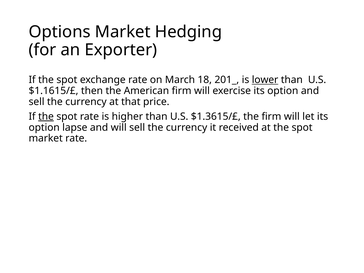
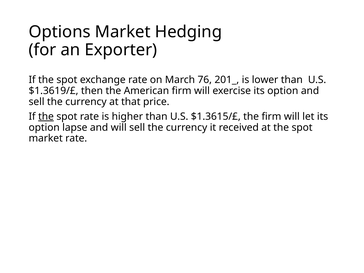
18: 18 -> 76 (205, 80)
lower underline: present -> none (265, 80)
$1.1615/£: $1.1615/£ -> $1.3619/£ (54, 91)
